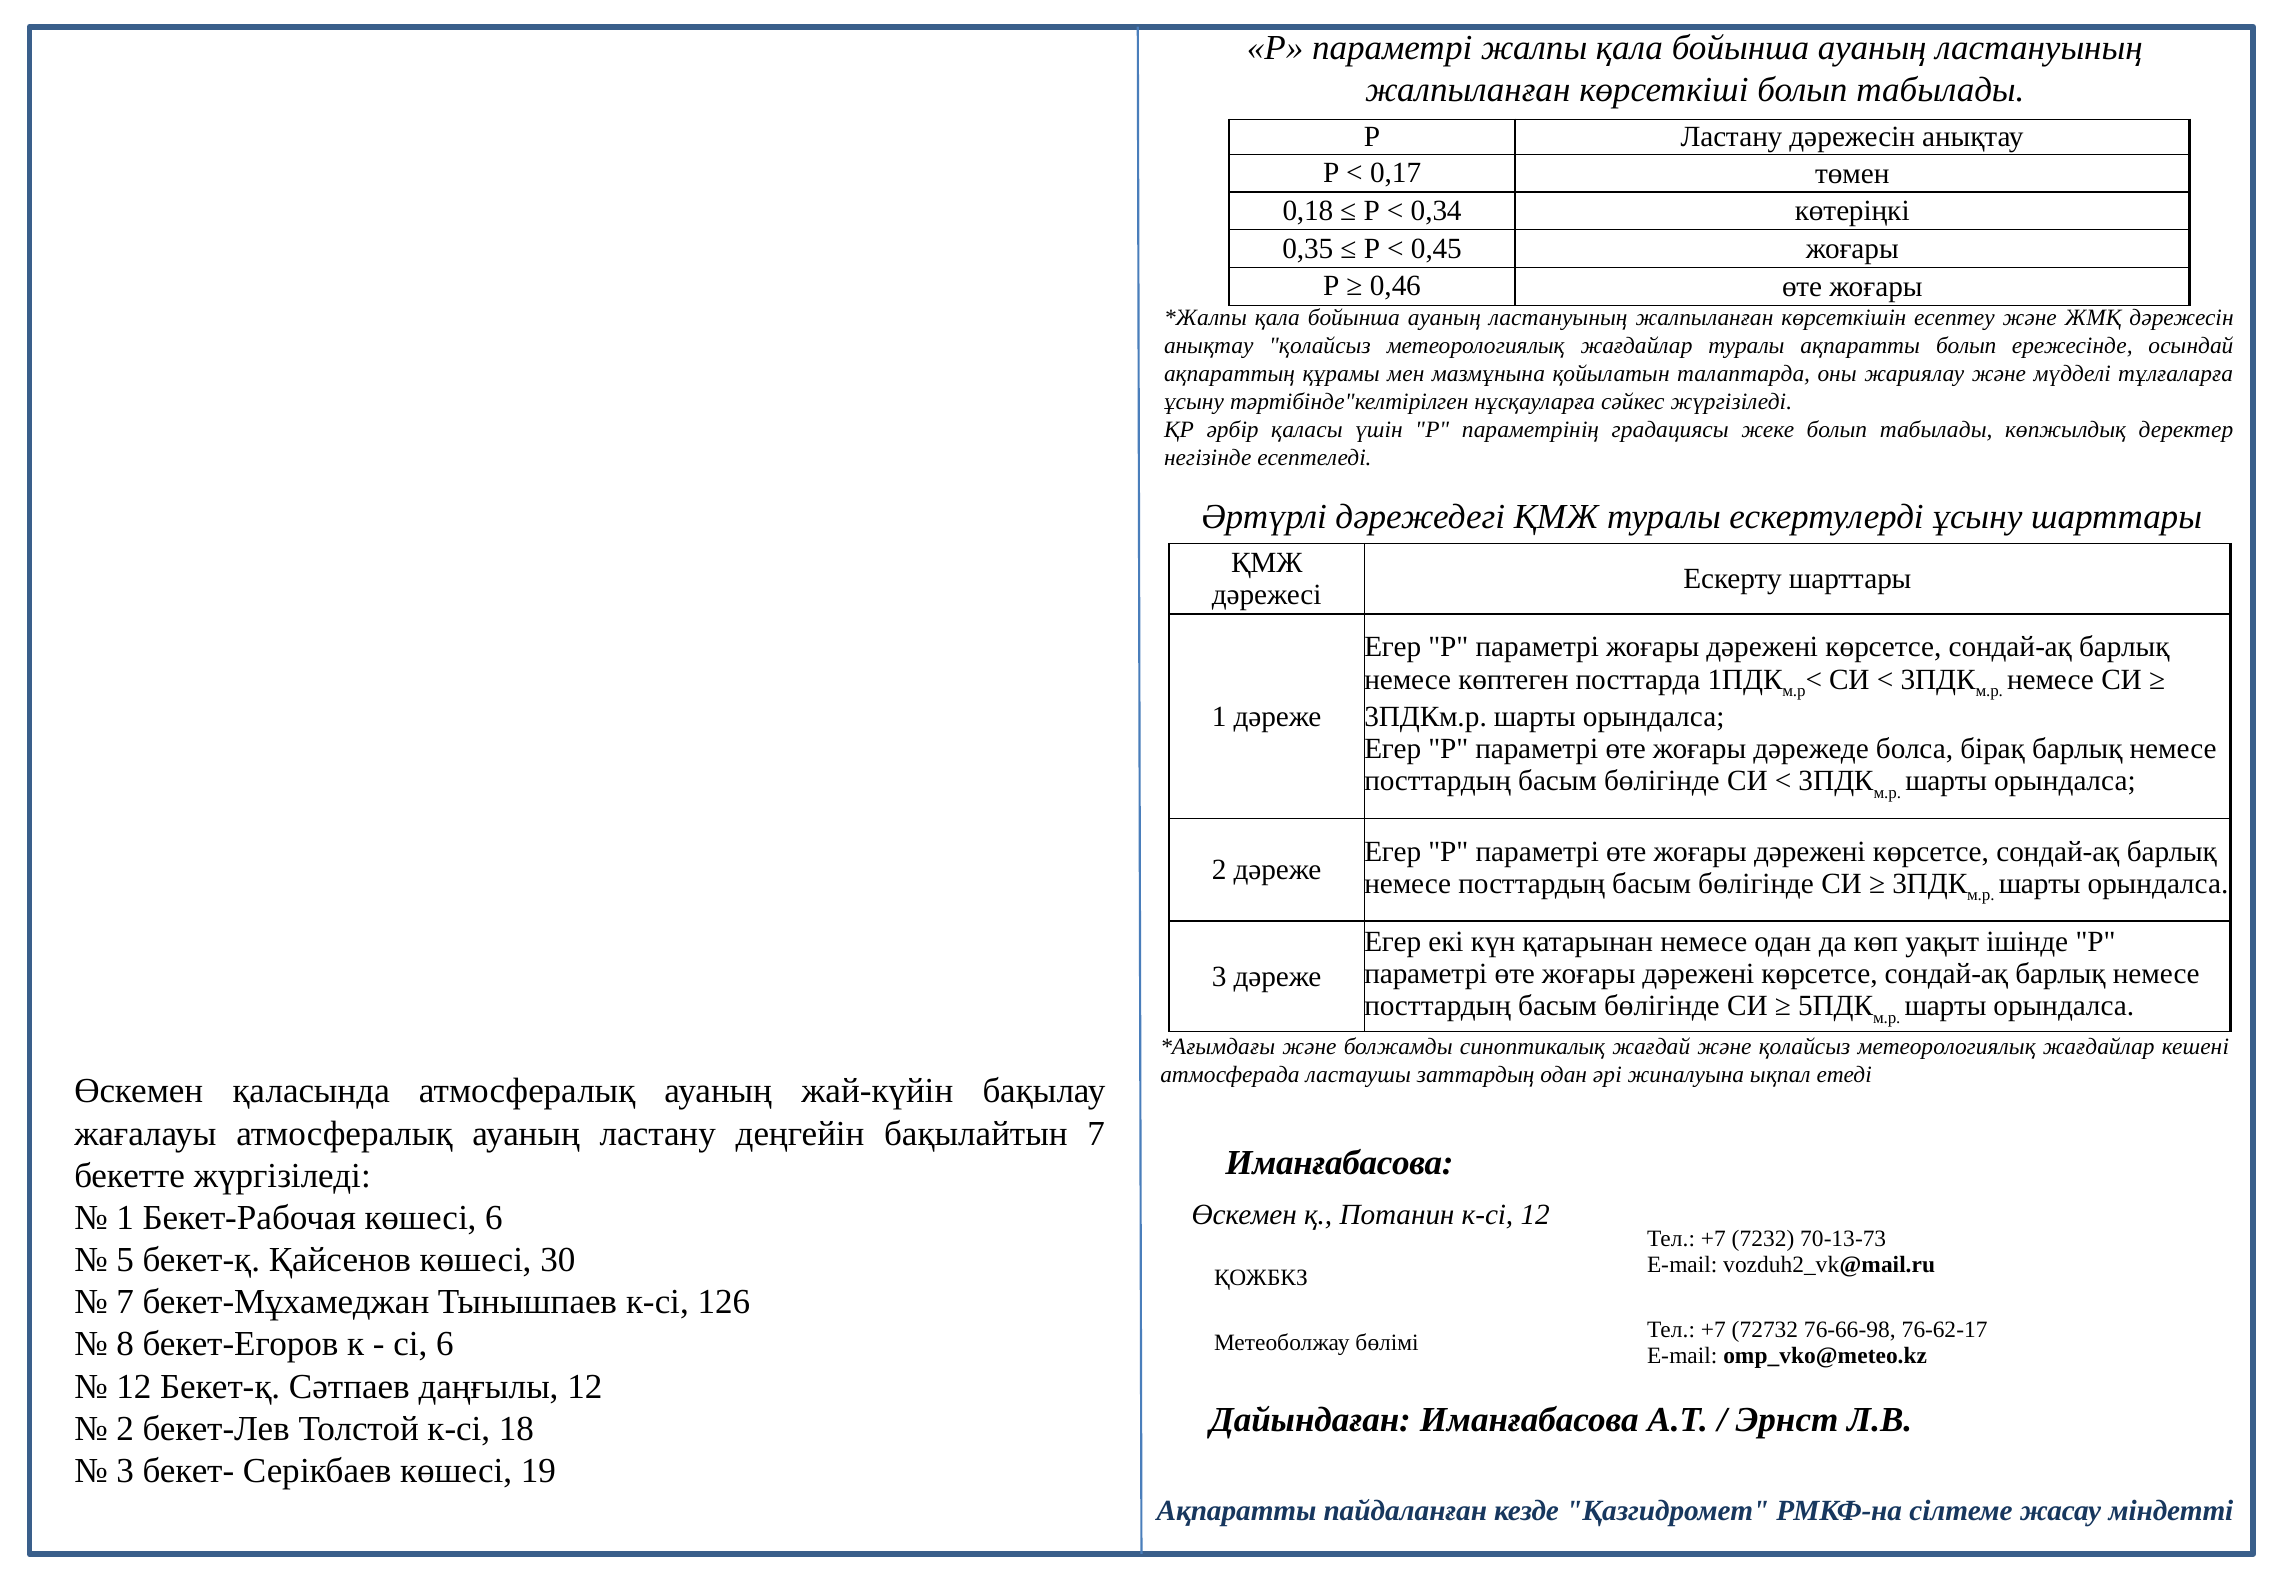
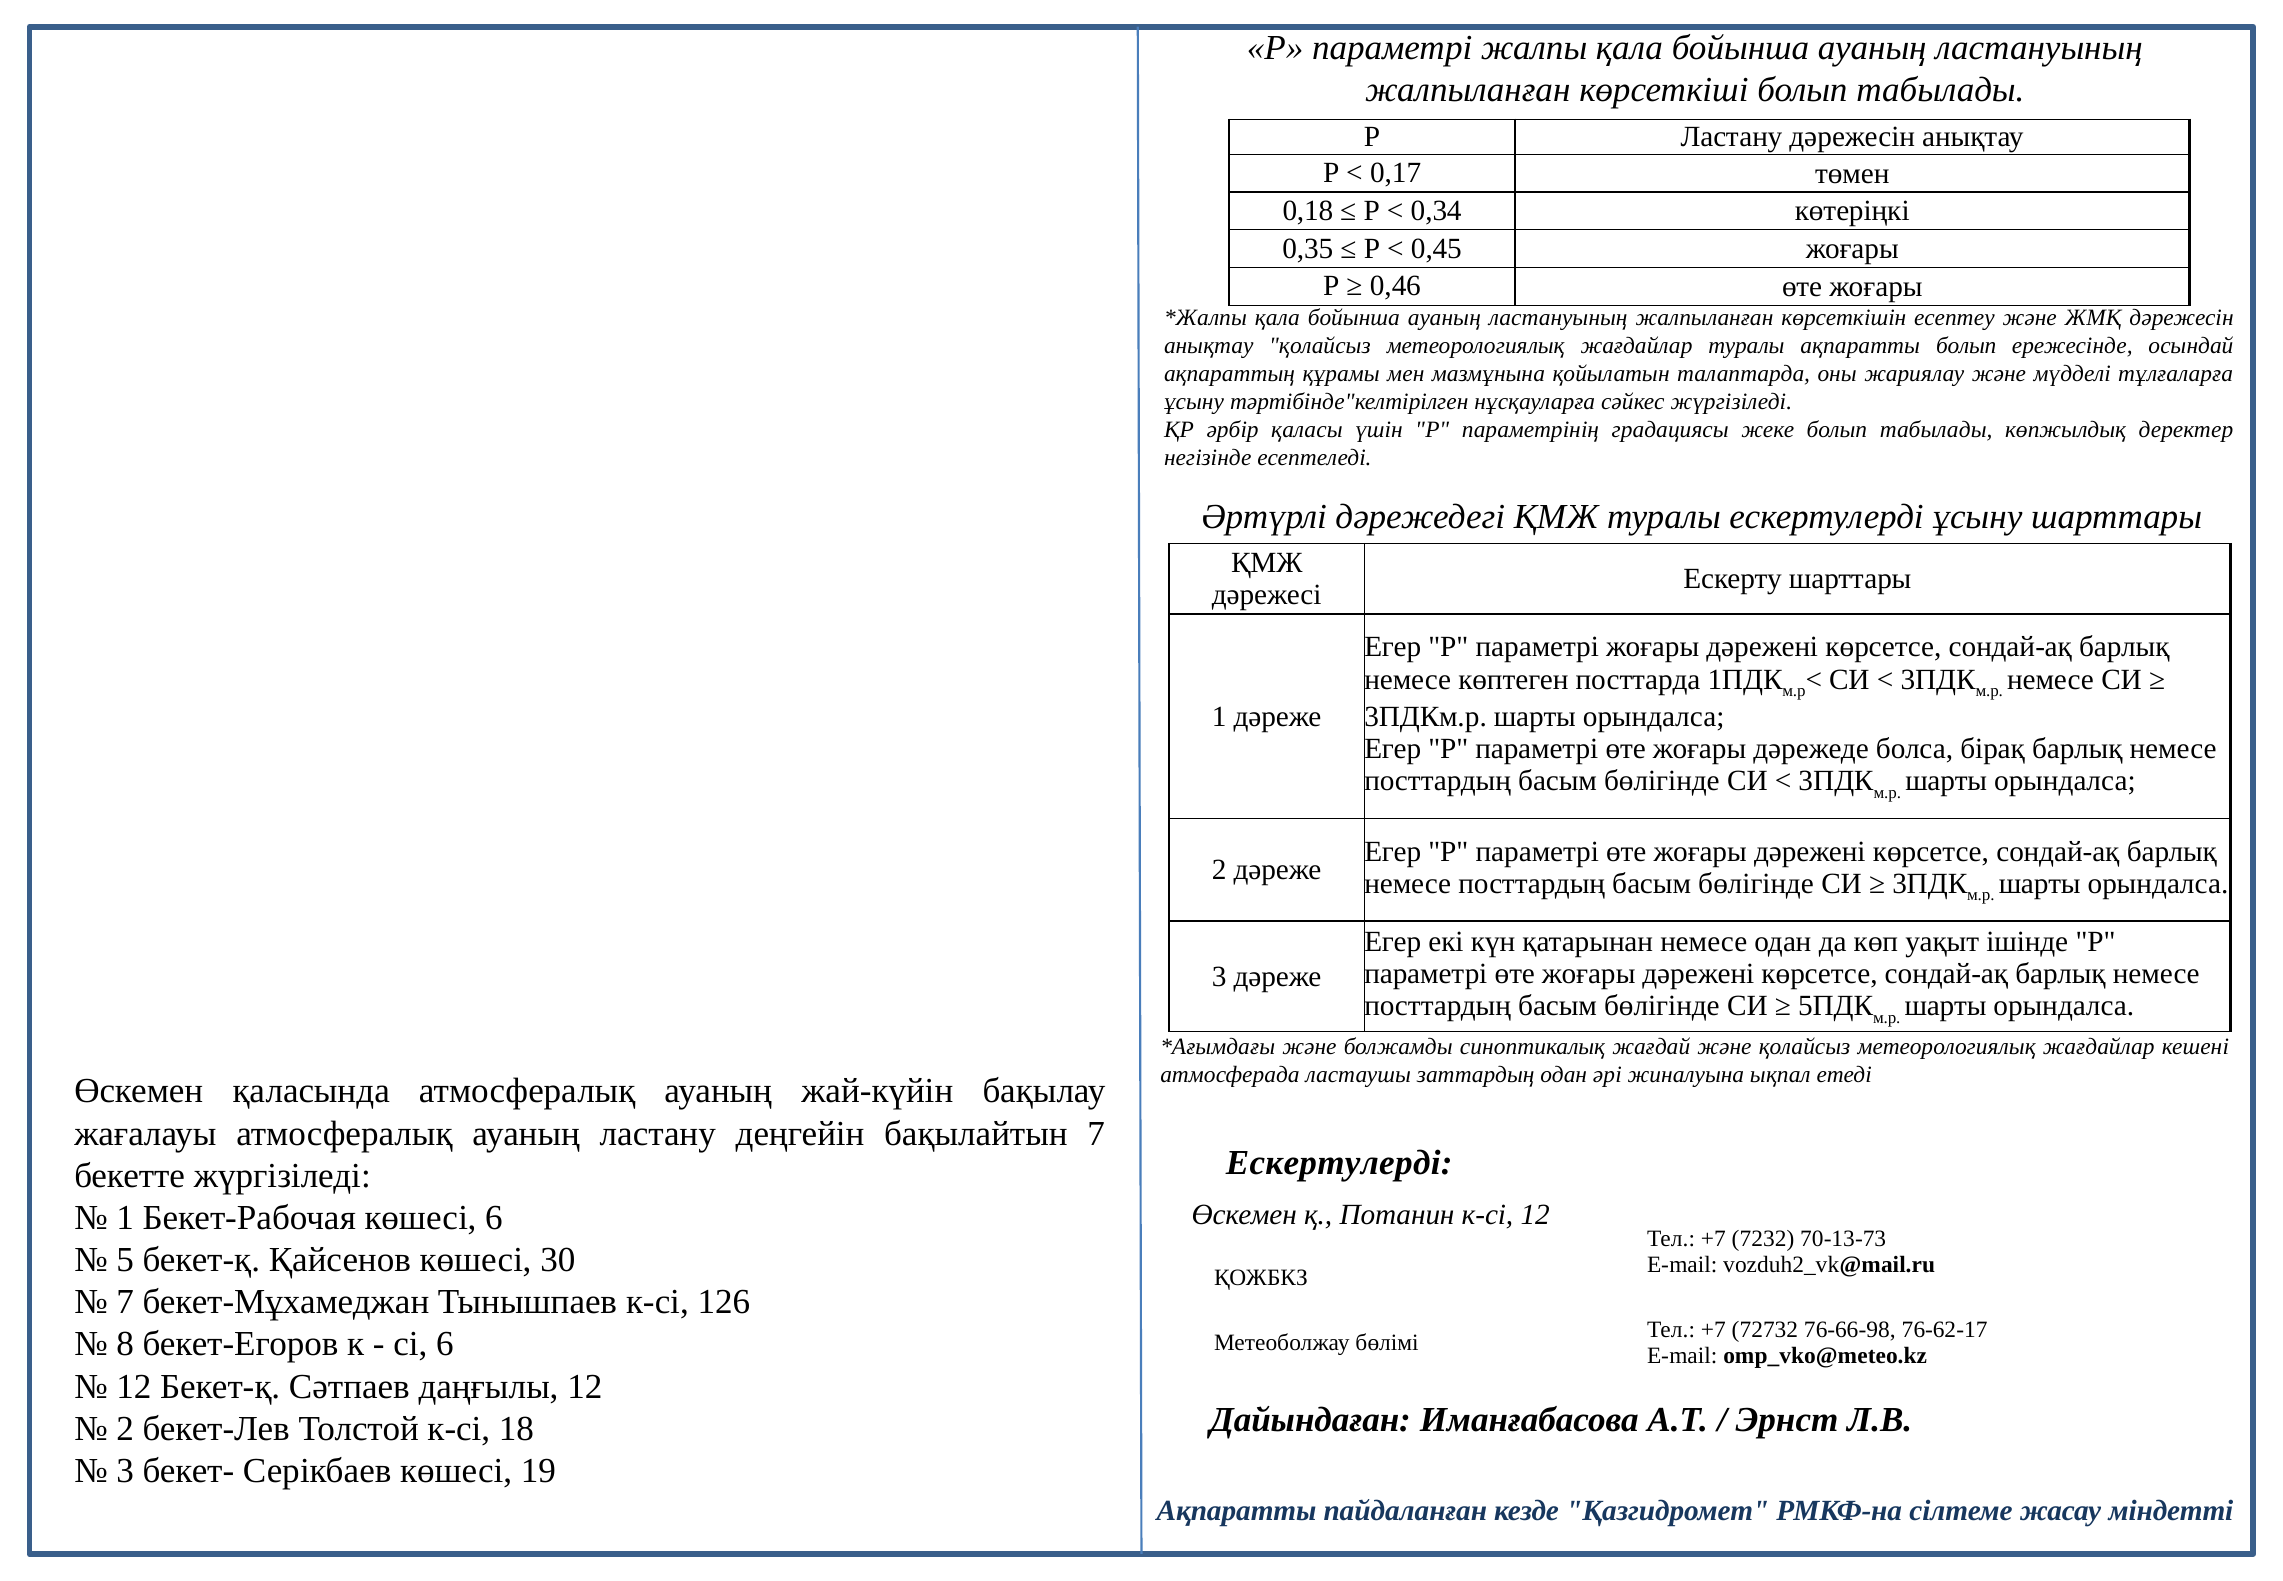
Иманғабасова: Иманғабасова -> Ескертулерді (1339, 1162)
